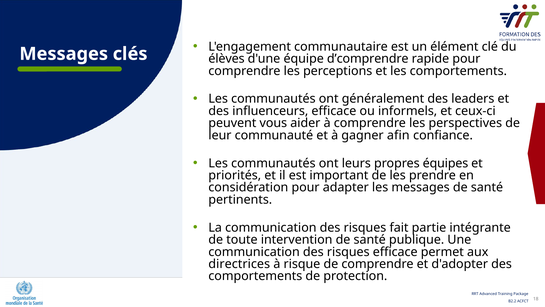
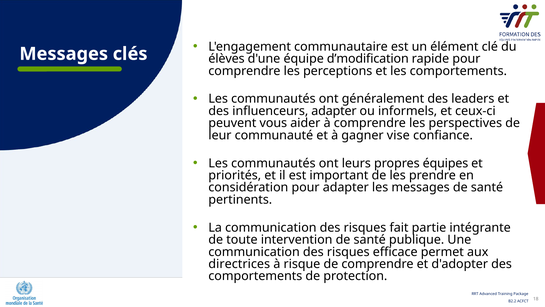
d’comprendre: d’comprendre -> d’modification (368, 59)
influenceurs efficace: efficace -> adapter (334, 111)
afin: afin -> vise (398, 135)
